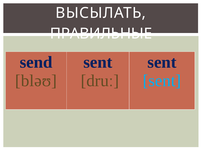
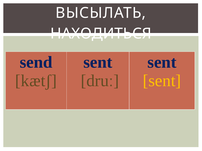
ПРАВИЛЬНЫЕ: ПРАВИЛЬНЫЕ -> НАХОДИТЬСЯ (101, 34)
bləʊ: bləʊ -> kætʃ (36, 81)
sent colour: light blue -> yellow (162, 81)
